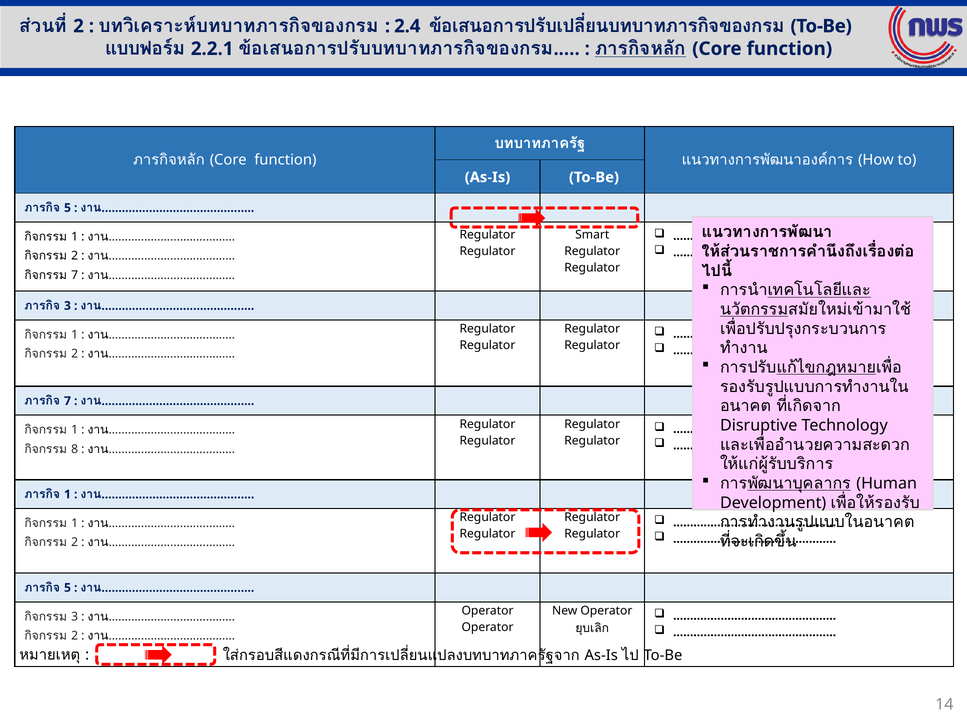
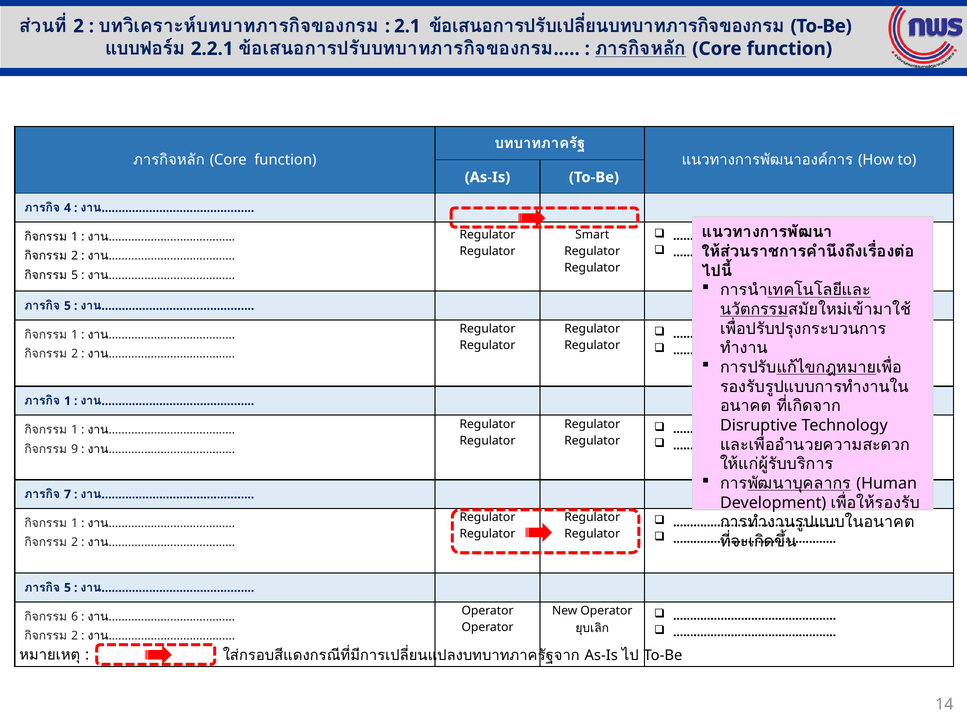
2.4: 2.4 -> 2.1 (407, 26)
5: 5 -> 4 (67, 208)
7: 7 -> 5 (75, 275)
3: 3 -> 5 (67, 306)
7: 7 -> 1 (67, 401)
8: 8 -> 9 (75, 449)
1: 1 -> 7 (67, 495)
3: 3 -> 6 (75, 617)
